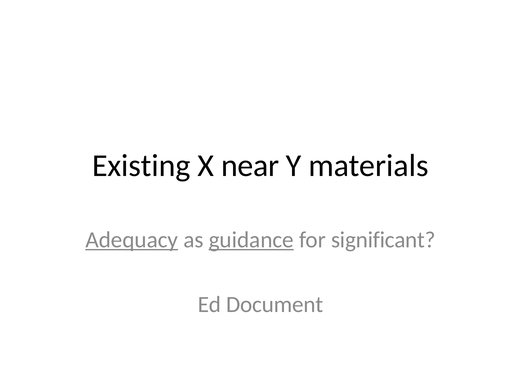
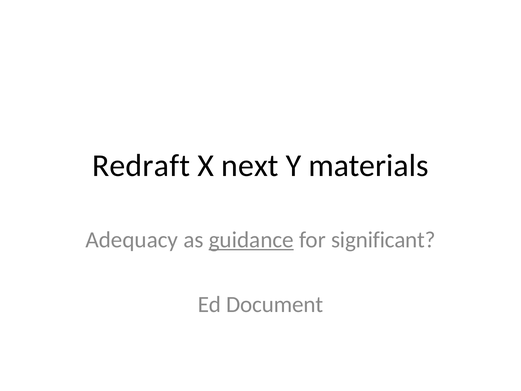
Existing: Existing -> Redraft (141, 165)
near: near -> next (250, 165)
Adequacy underline: present -> none (132, 240)
